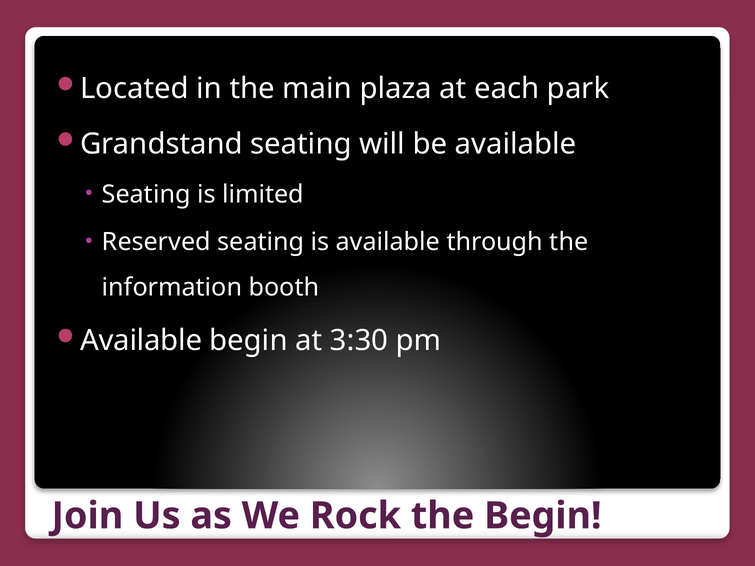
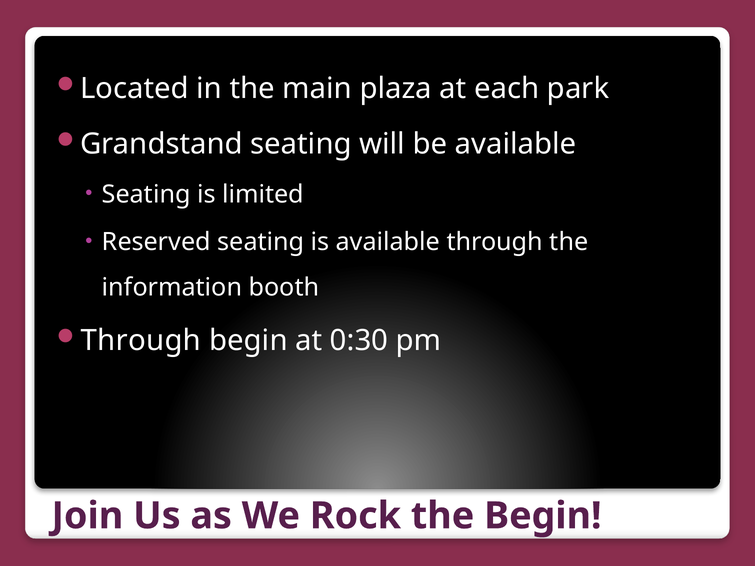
Available: Available -> Through (141, 341)
3:30: 3:30 -> 0:30 (359, 341)
